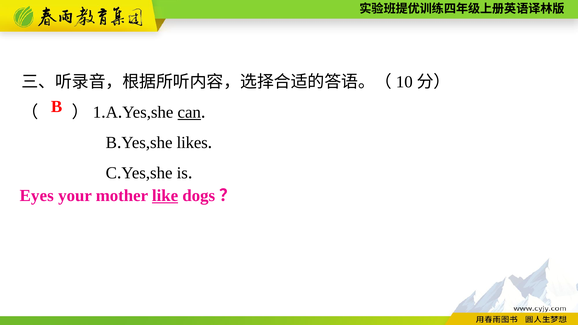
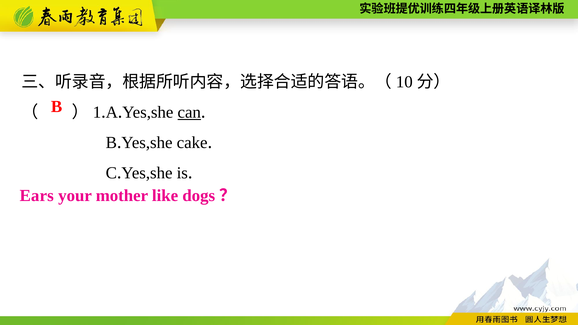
likes: likes -> cake (192, 143)
Eyes: Eyes -> Ears (37, 196)
like underline: present -> none (165, 196)
